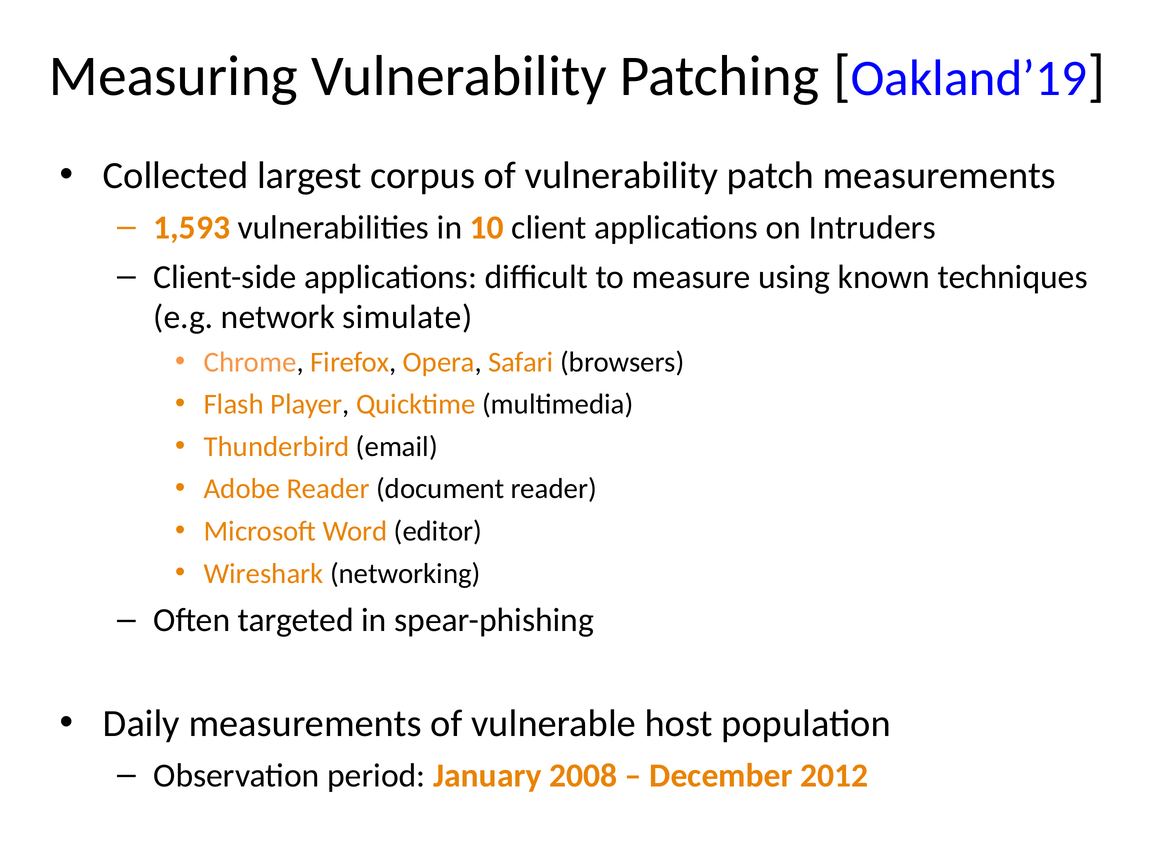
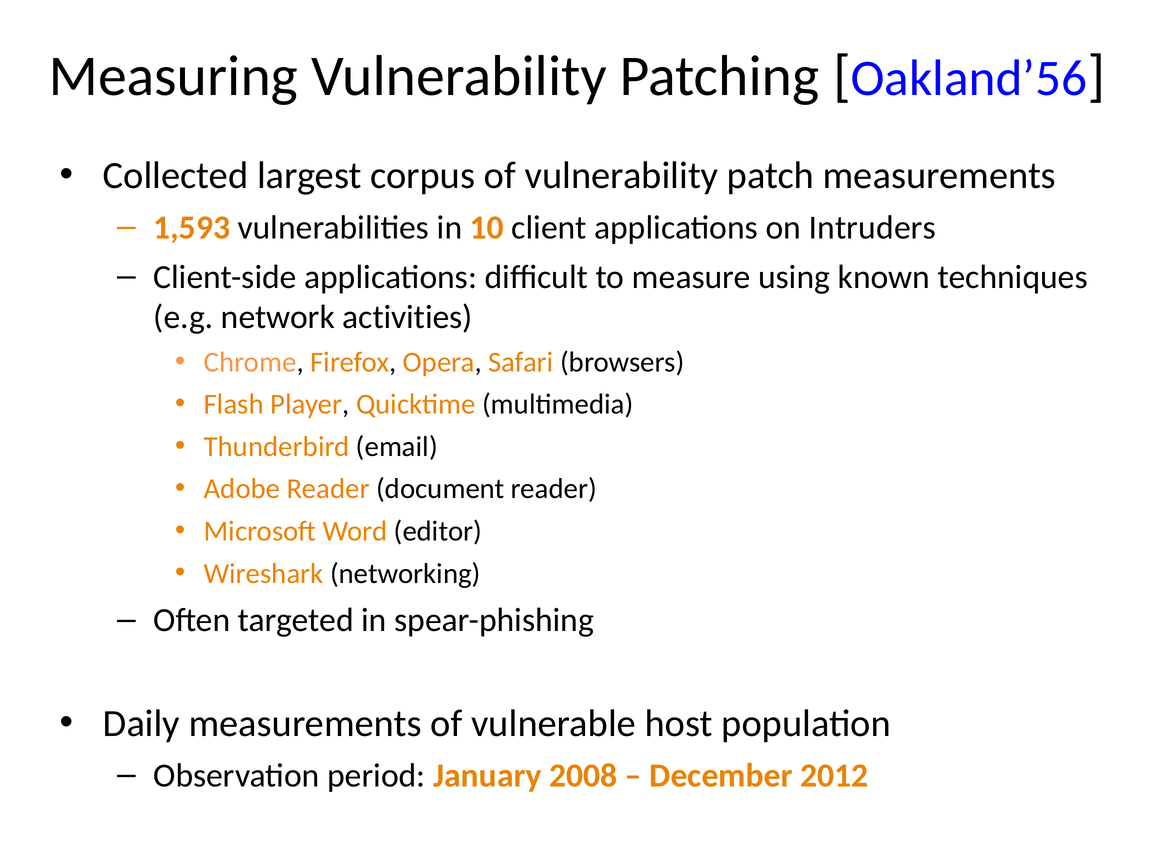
Oakland’19: Oakland’19 -> Oakland’56 (969, 78)
simulate: simulate -> activities (408, 318)
